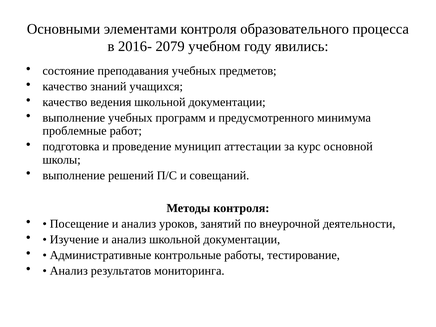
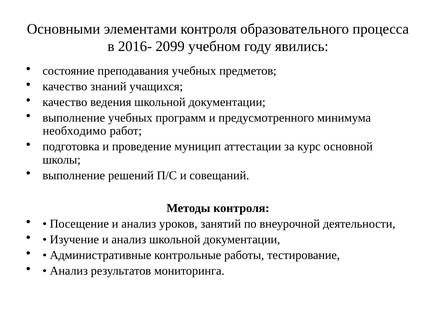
2079: 2079 -> 2099 (170, 47)
проблемные: проблемные -> необходимо (75, 131)
